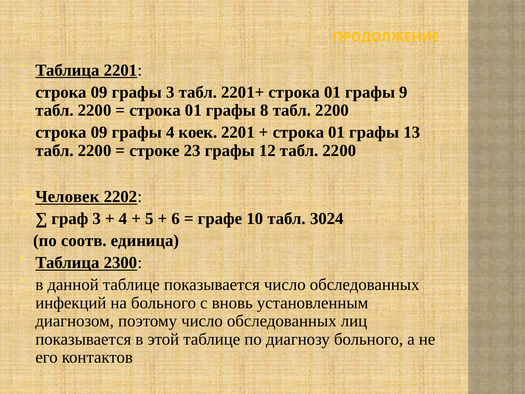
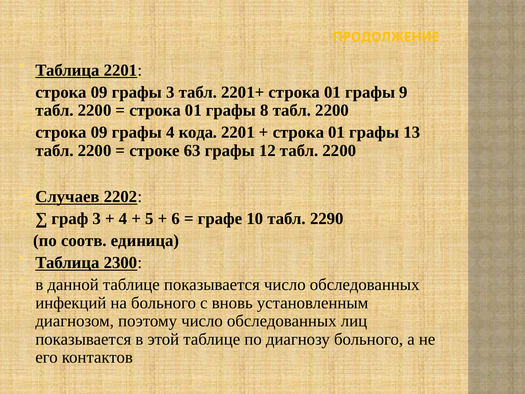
коек: коек -> кода (198, 132)
23: 23 -> 63 (192, 150)
Человек: Человек -> Случаев (67, 196)
3024: 3024 -> 2290 (327, 219)
